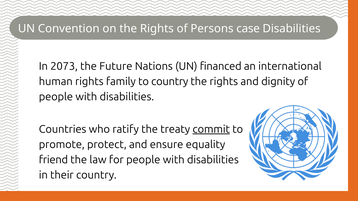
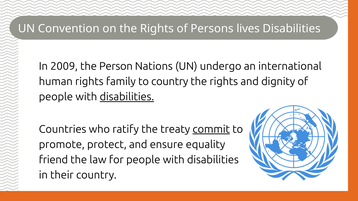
case: case -> lives (248, 29)
2073: 2073 -> 2009 (64, 66)
Future: Future -> Person (116, 66)
financed: financed -> undergo (221, 66)
disabilities underline: none -> present (127, 97)
